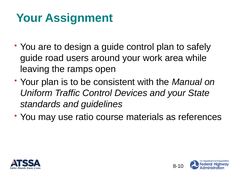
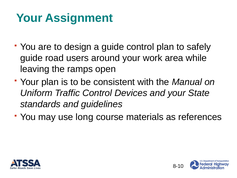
ratio: ratio -> long (84, 117)
